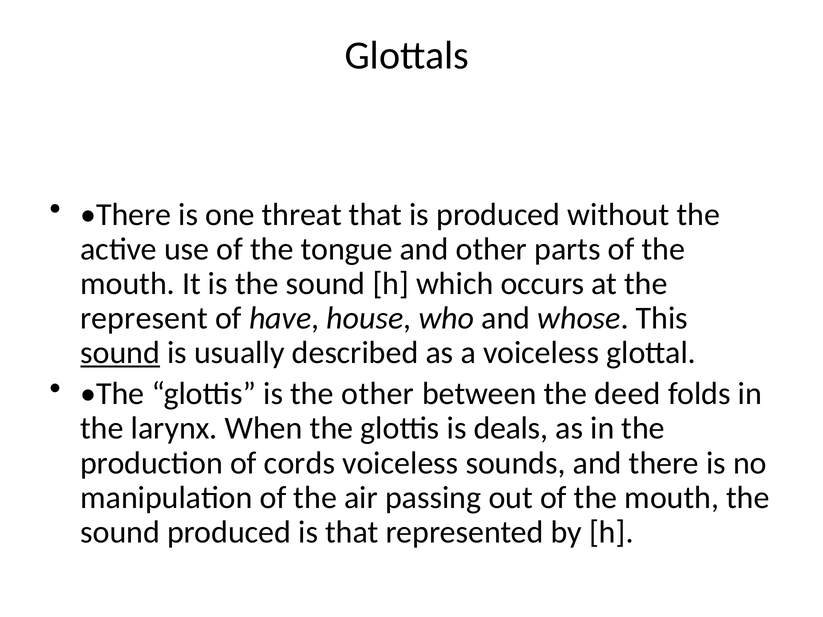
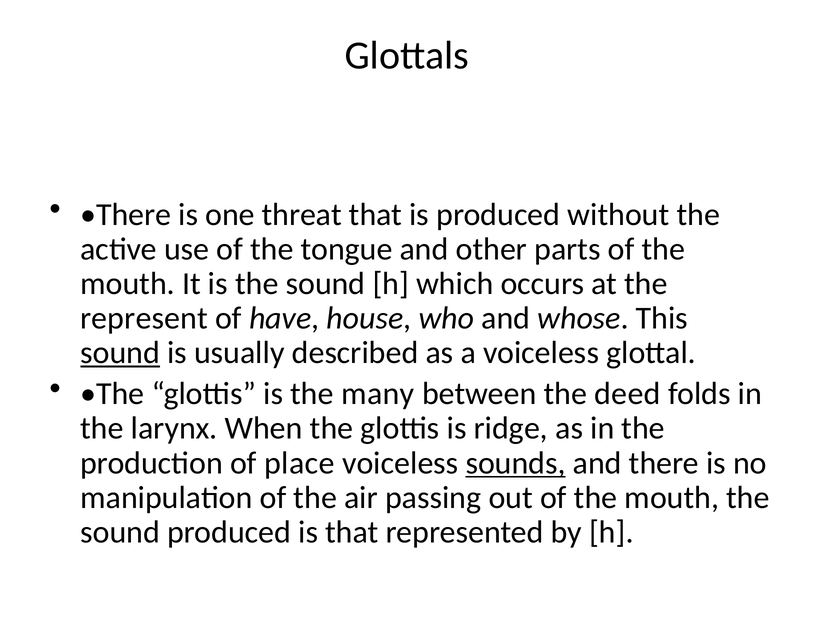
the other: other -> many (378, 394)
deals: deals -> ridge (511, 429)
cords: cords -> place (299, 463)
sounds underline: none -> present (516, 463)
